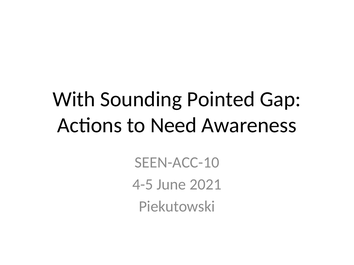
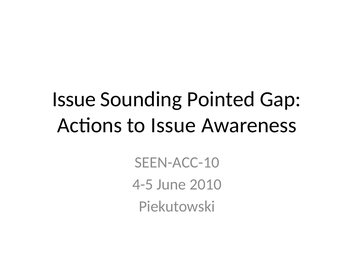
With: With -> Issue (74, 99)
to Need: Need -> Issue (173, 125)
2021: 2021 -> 2010 (206, 185)
